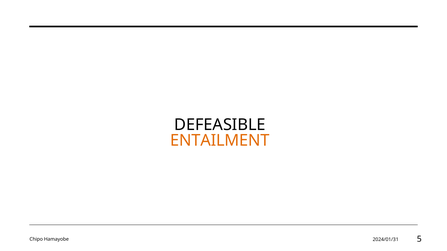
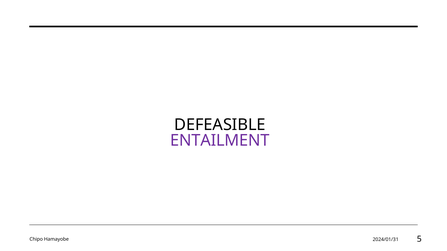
ENTAILMENT colour: orange -> purple (220, 141)
